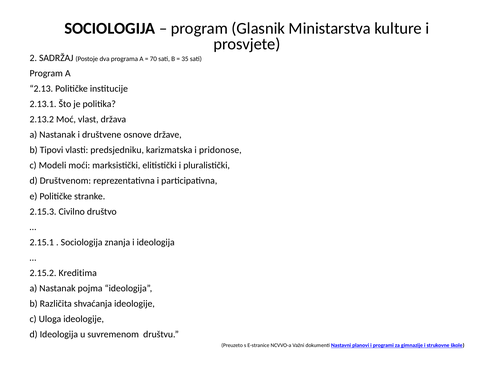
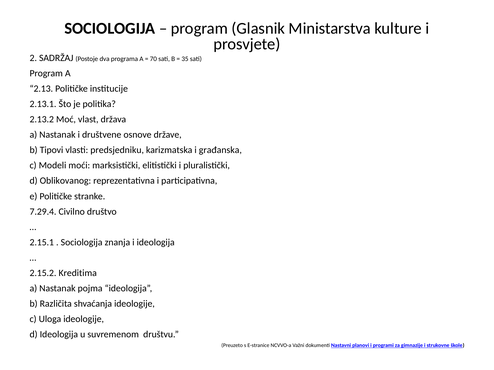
pridonose: pridonose -> građanska (220, 150)
Društvenom: Društvenom -> Oblikovanog (65, 181)
2.15.3: 2.15.3 -> 7.29.4 (43, 212)
